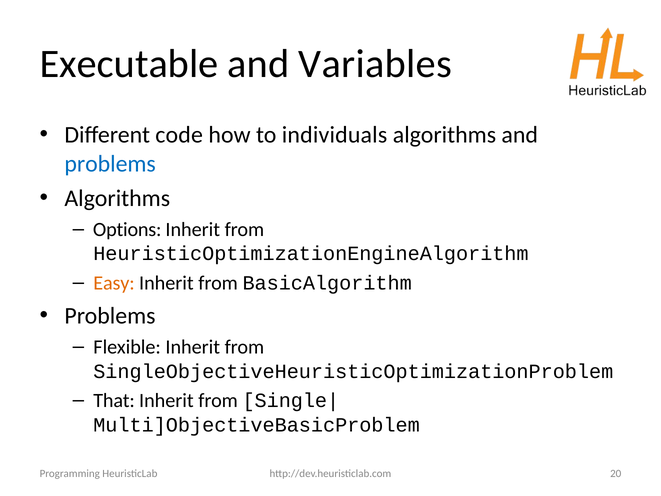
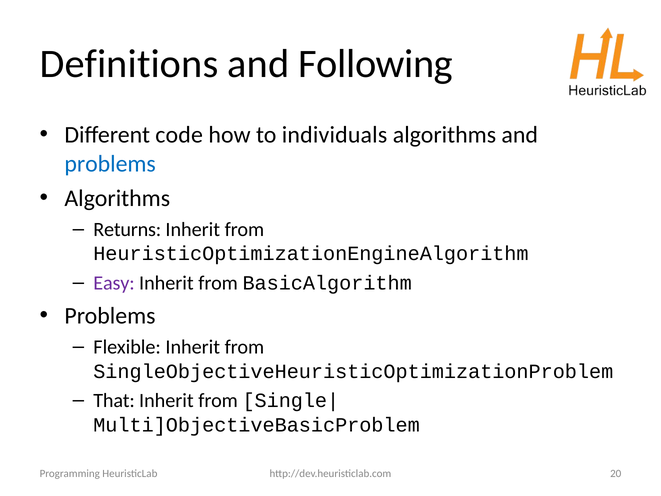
Executable: Executable -> Definitions (129, 64)
Variables: Variables -> Following (376, 64)
Options: Options -> Returns (127, 229)
Easy colour: orange -> purple (114, 283)
